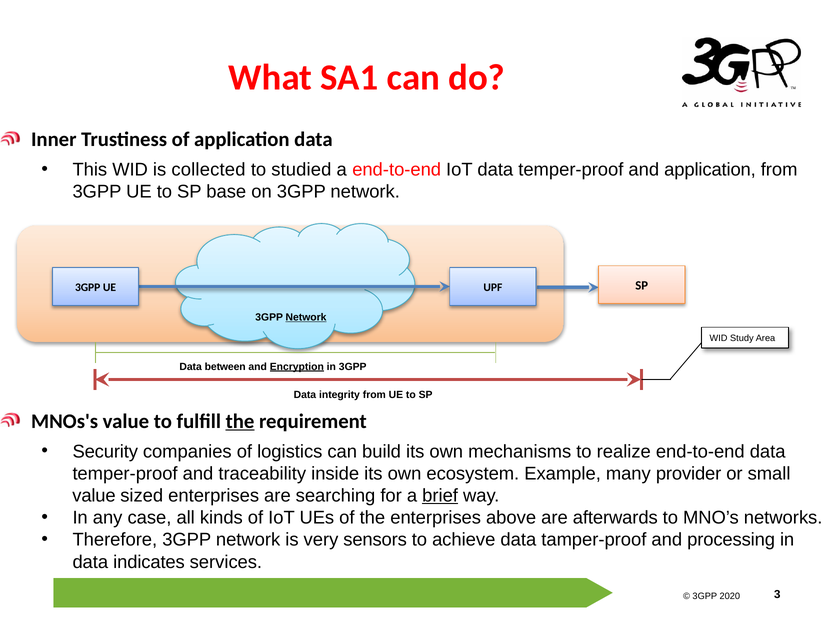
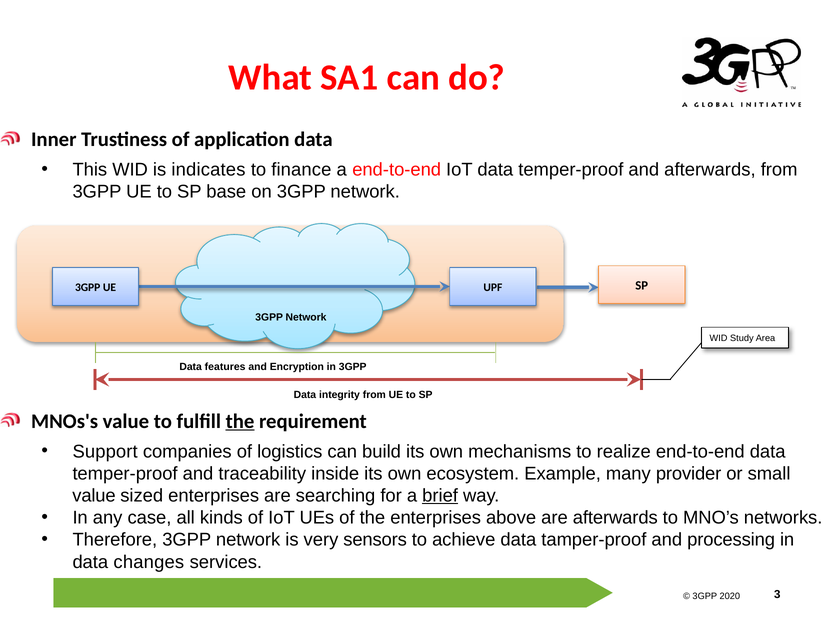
collected: collected -> indicates (208, 169)
studied: studied -> finance (301, 169)
and application: application -> afterwards (710, 169)
Network underline: present -> none (306, 317)
between: between -> features (225, 366)
Encryption underline: present -> none (297, 366)
Security: Security -> Support (105, 451)
indicates: indicates -> changes (149, 562)
